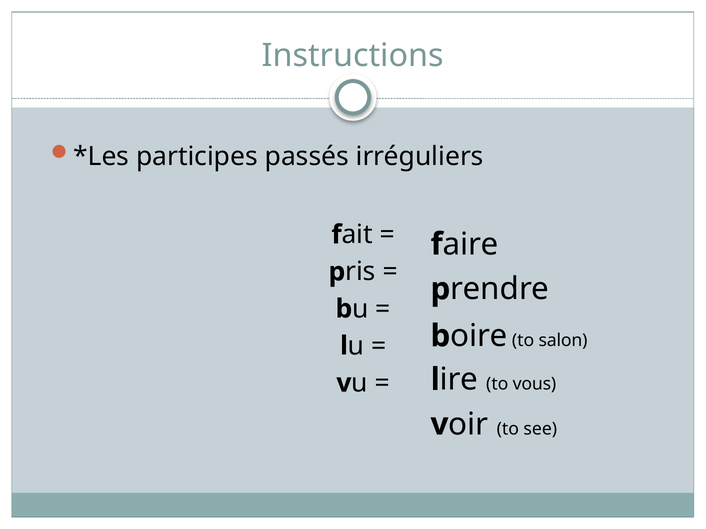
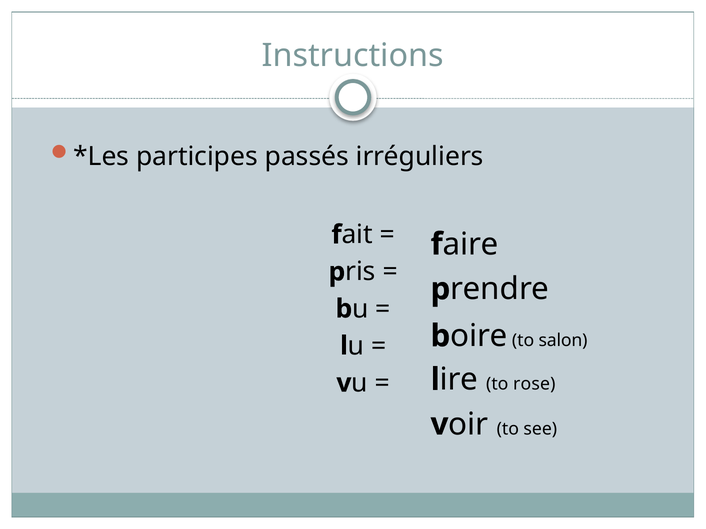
vous: vous -> rose (534, 384)
